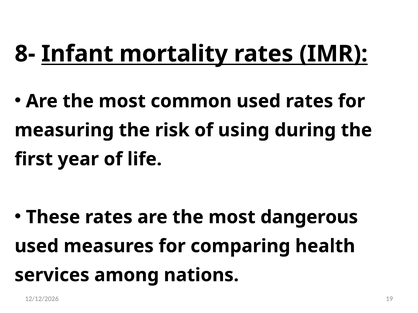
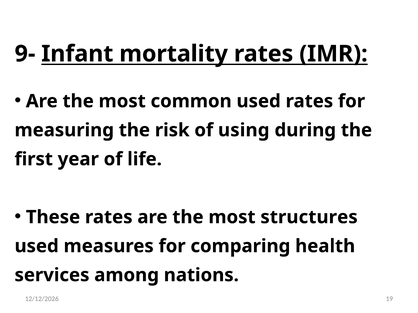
8-: 8- -> 9- (25, 54)
dangerous: dangerous -> structures (309, 217)
